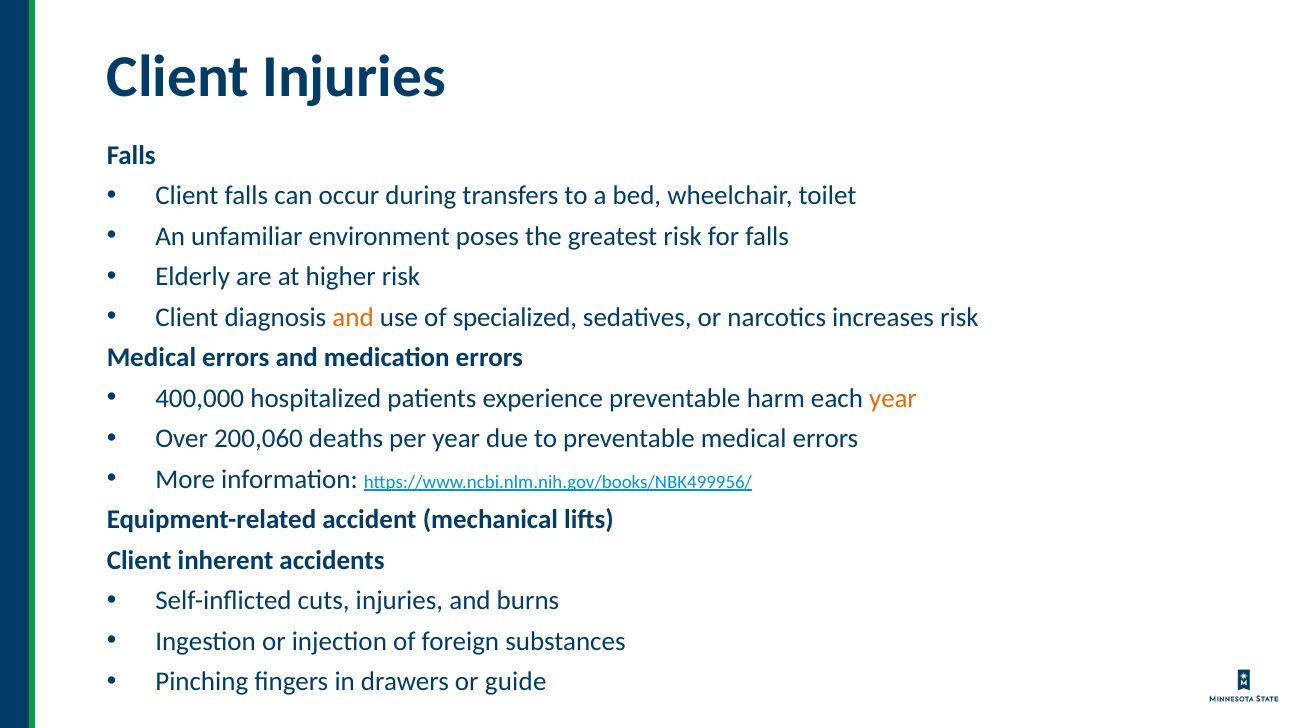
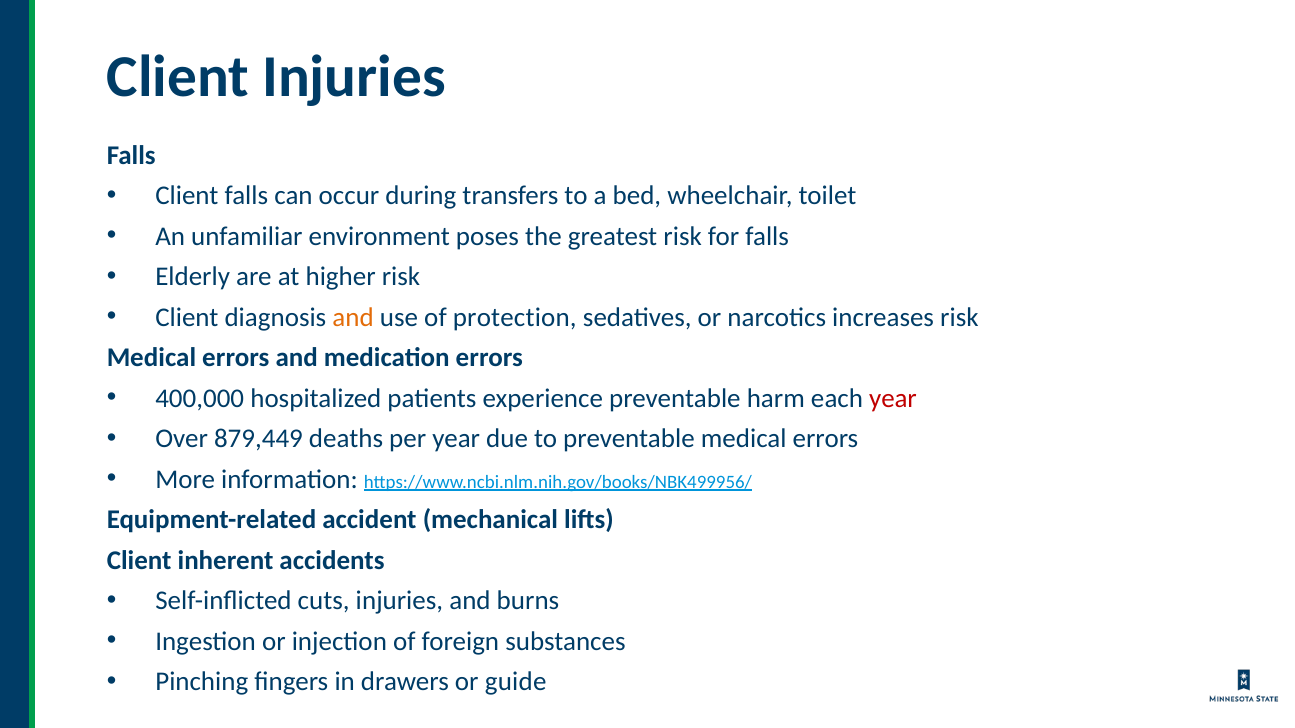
specialized: specialized -> protection (515, 318)
year colour: orange -> red (893, 399)
200,060: 200,060 -> 879,449 (258, 439)
